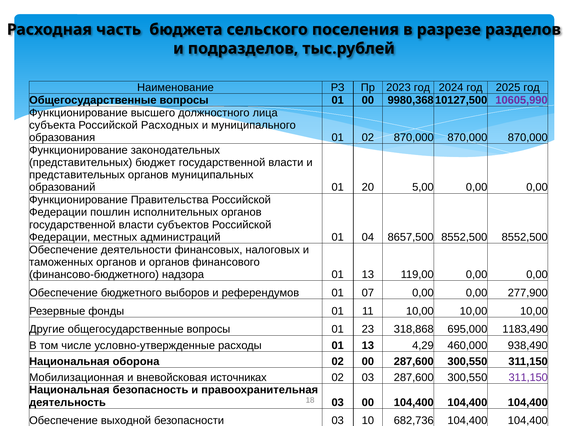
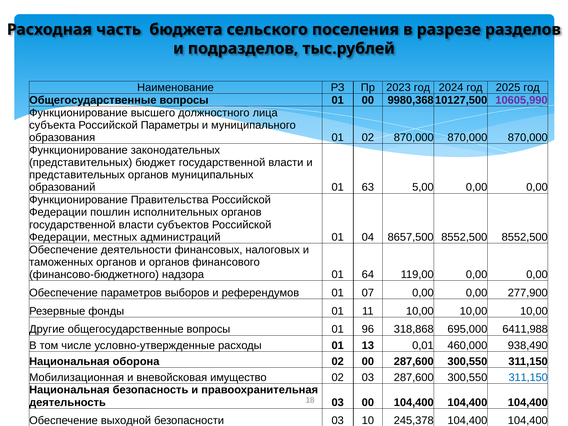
Расходных: Расходных -> Параметры (170, 125)
20: 20 -> 63 (368, 187)
надзора 01 13: 13 -> 64 (368, 275)
бюджетного: бюджетного -> параметров (131, 293)
23: 23 -> 96 (368, 329)
1183,490: 1183,490 -> 6411,988 (525, 329)
4,29: 4,29 -> 0,01 (423, 345)
источниках: источниках -> имущество (238, 377)
311,150 colour: purple -> blue (528, 377)
682,736: 682,736 -> 245,378 (414, 421)
